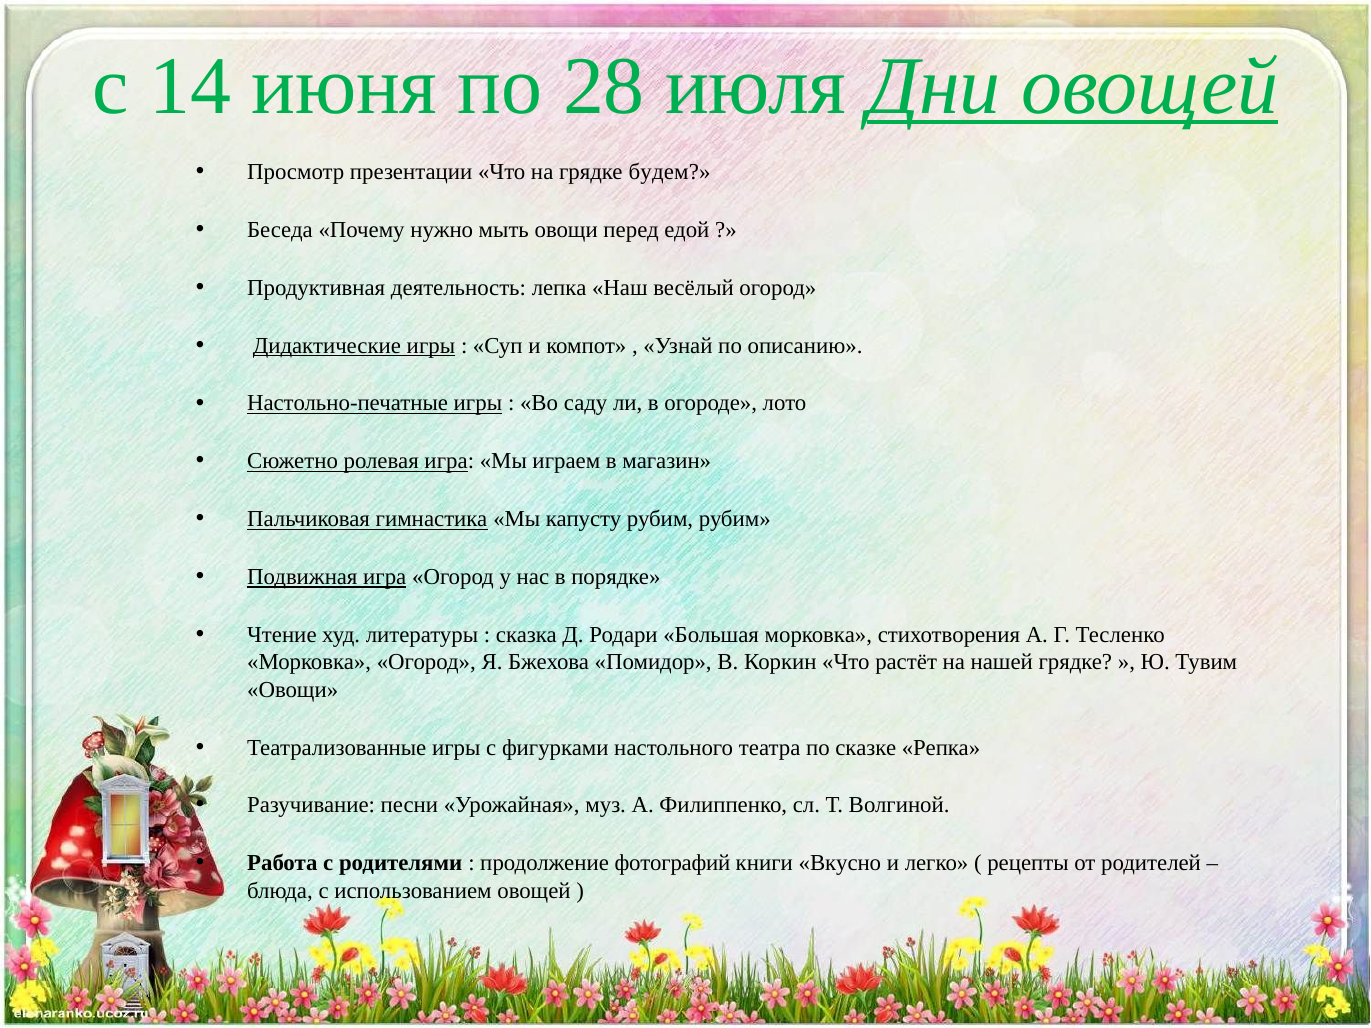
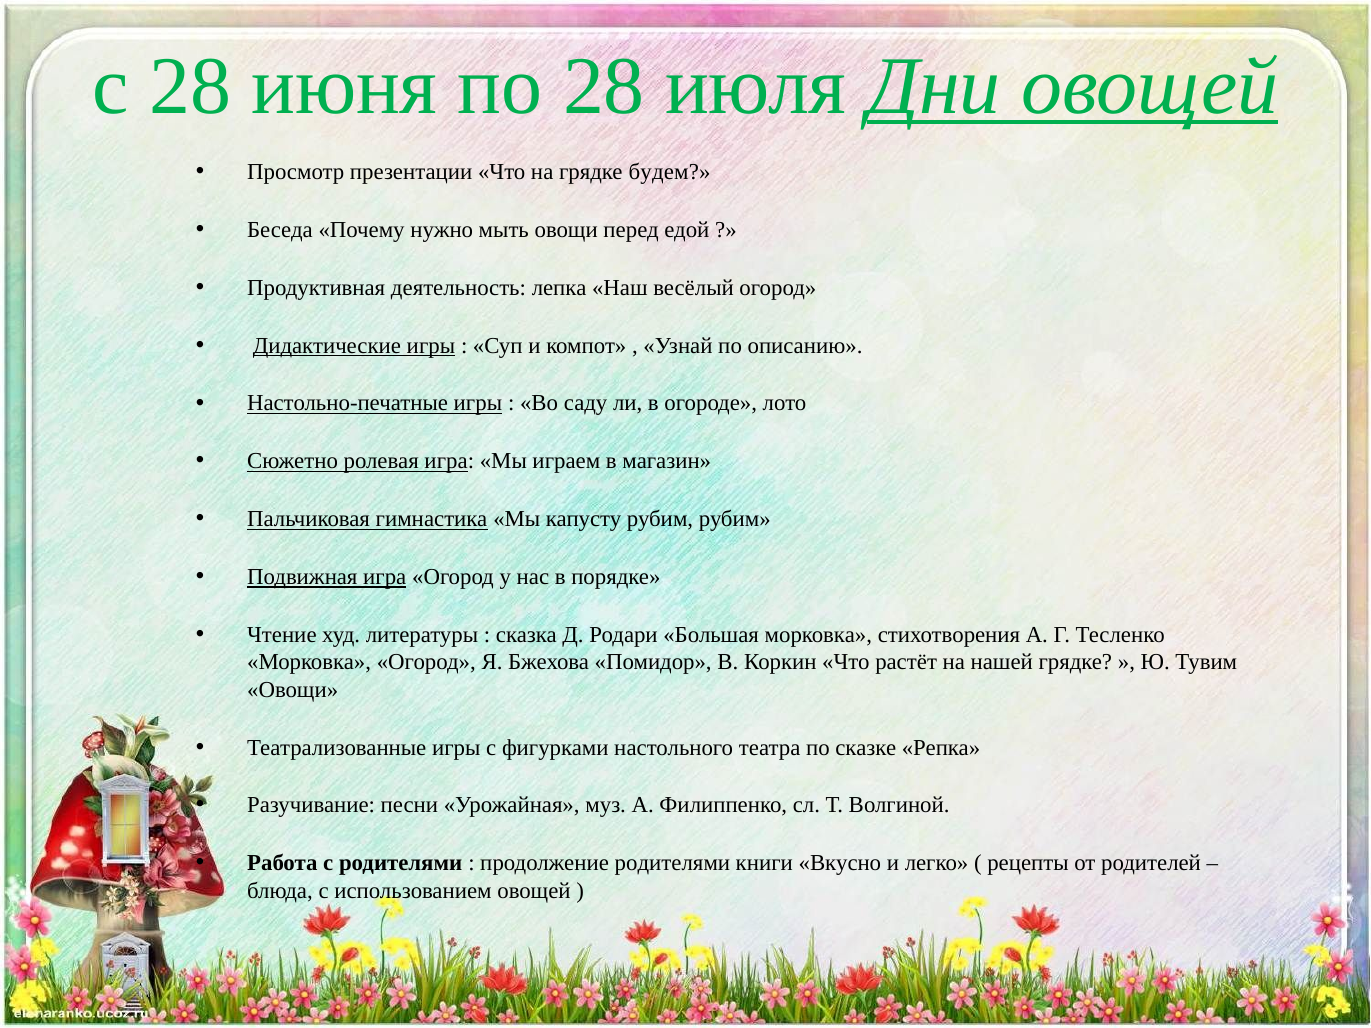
с 14: 14 -> 28 (190, 86)
продолжение фотографий: фотографий -> родителями (672, 863)
